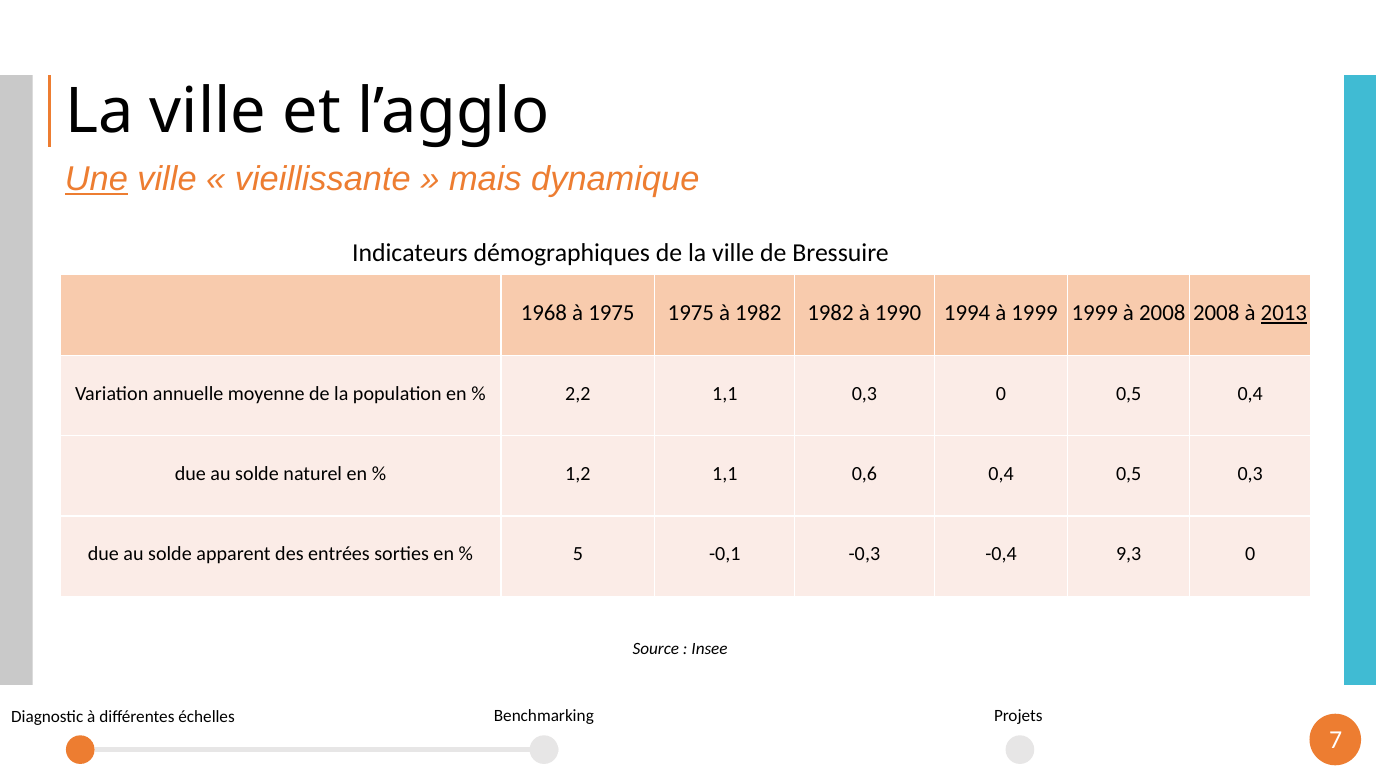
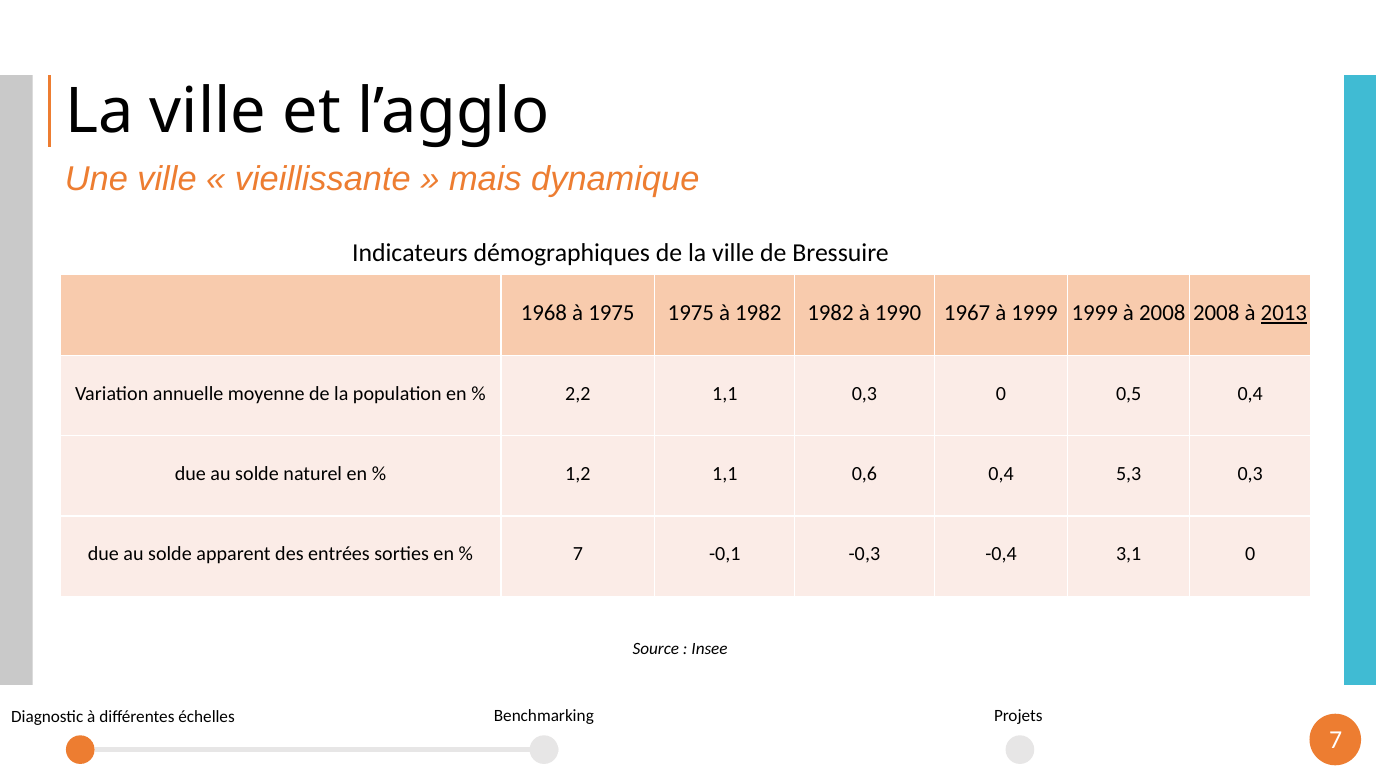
Une underline: present -> none (96, 179)
1994: 1994 -> 1967 (967, 313)
0,4 0,5: 0,5 -> 5,3 (1129, 474)
5: 5 -> 7 (578, 554)
9,3: 9,3 -> 3,1 (1129, 554)
